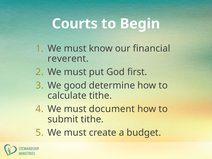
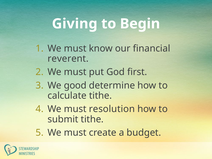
Courts: Courts -> Giving (75, 24)
document: document -> resolution (112, 109)
